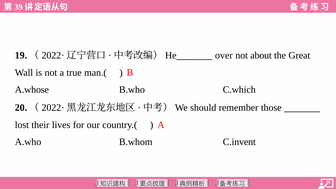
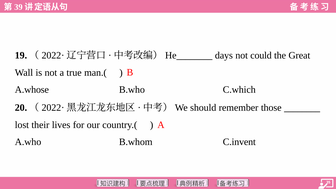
over: over -> days (224, 55)
about: about -> could (261, 55)
